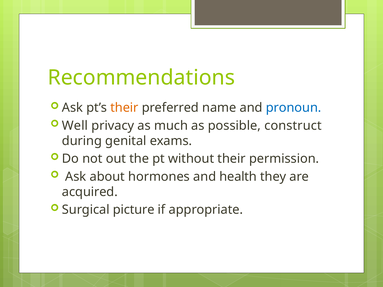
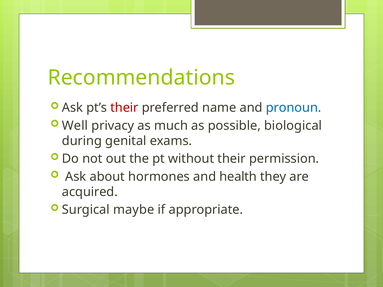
their colour: orange -> red (124, 108)
construct: construct -> biological (293, 126)
picture: picture -> maybe (134, 210)
